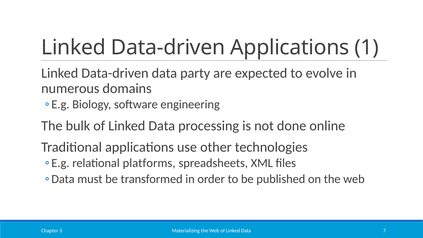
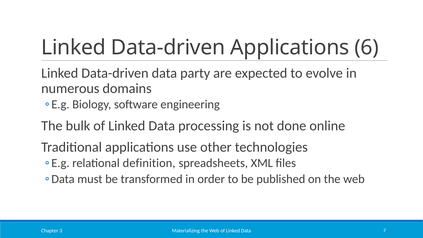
1: 1 -> 6 (367, 47)
platforms: platforms -> definition (149, 163)
